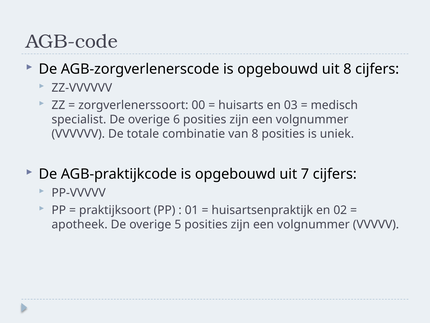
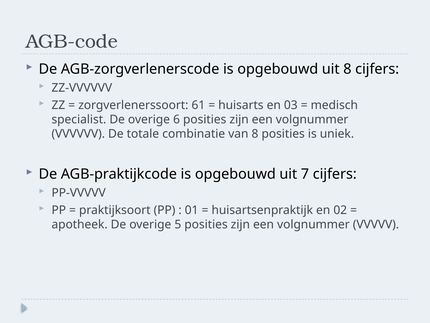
00: 00 -> 61 (198, 105)
